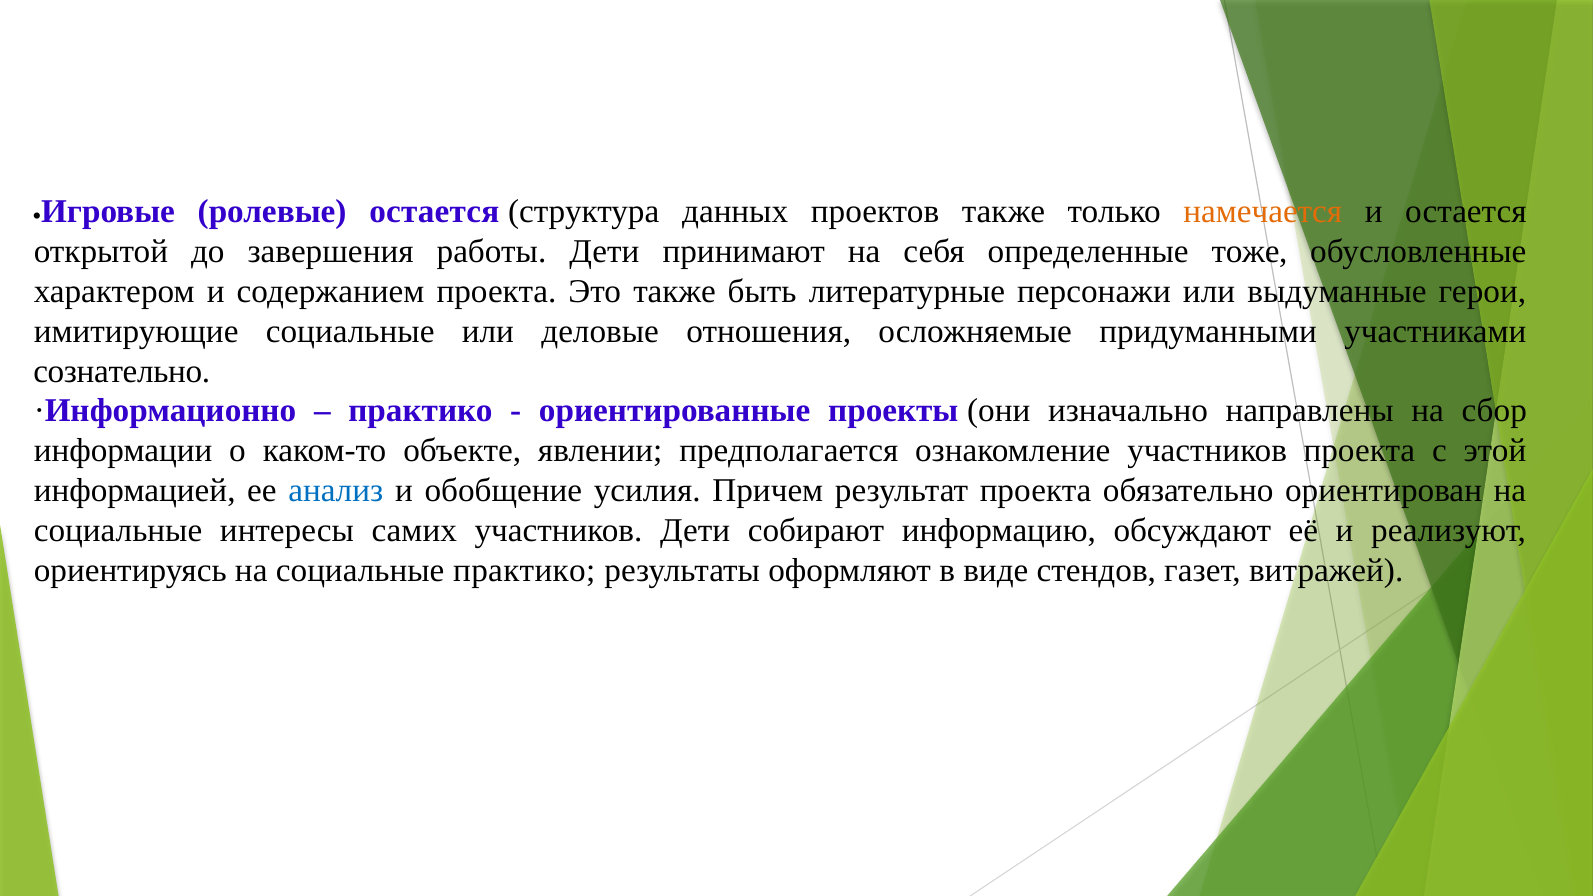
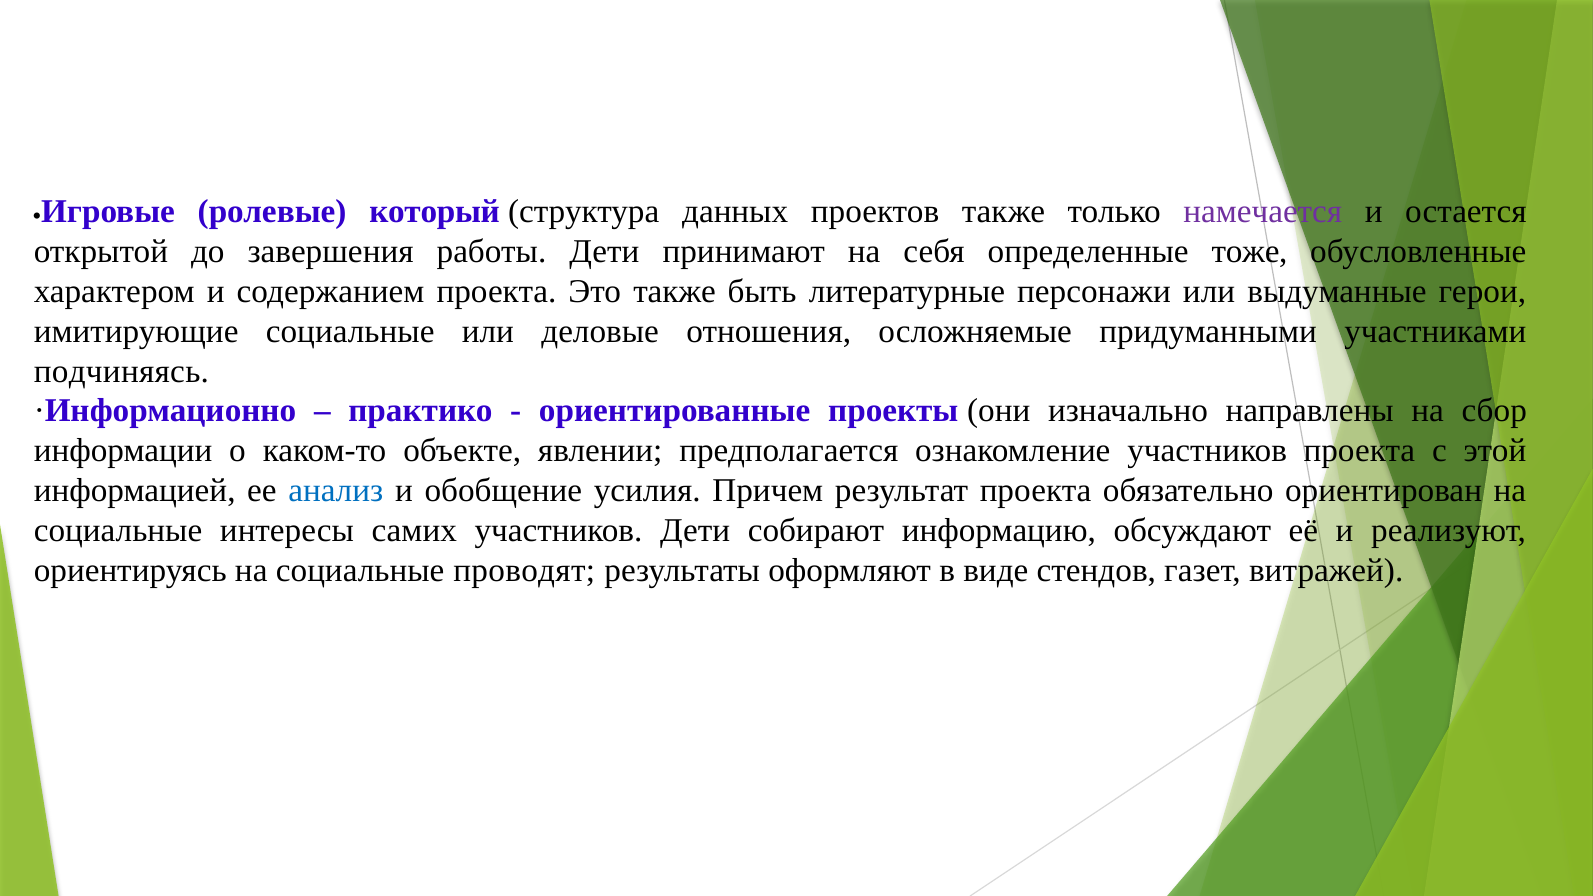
ролевые остается: остается -> который (435, 212)
намечается colour: orange -> purple (1263, 212)
сознательно: сознательно -> подчиняясь (121, 371)
социальные практико: практико -> проводят (524, 570)
